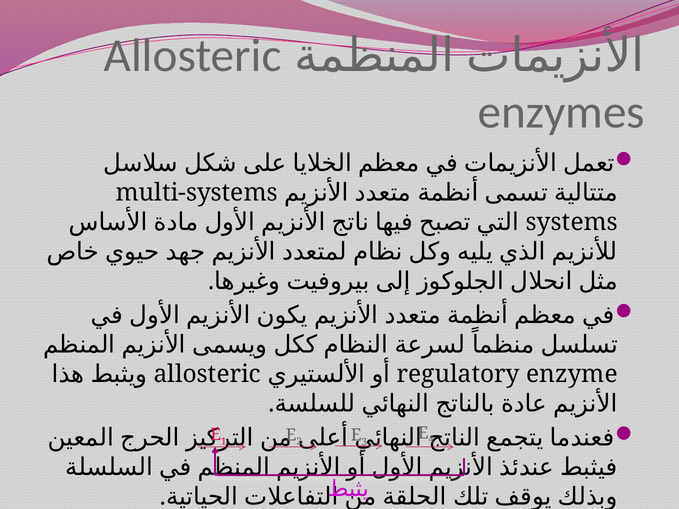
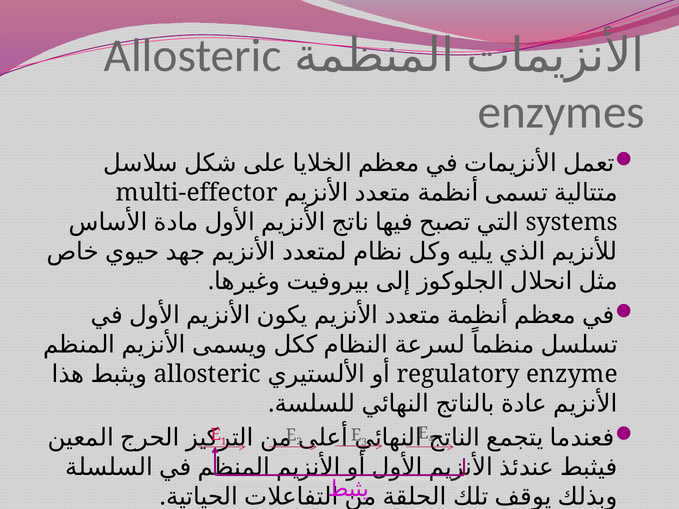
multi-systems: multi-systems -> multi-effector (197, 193)
